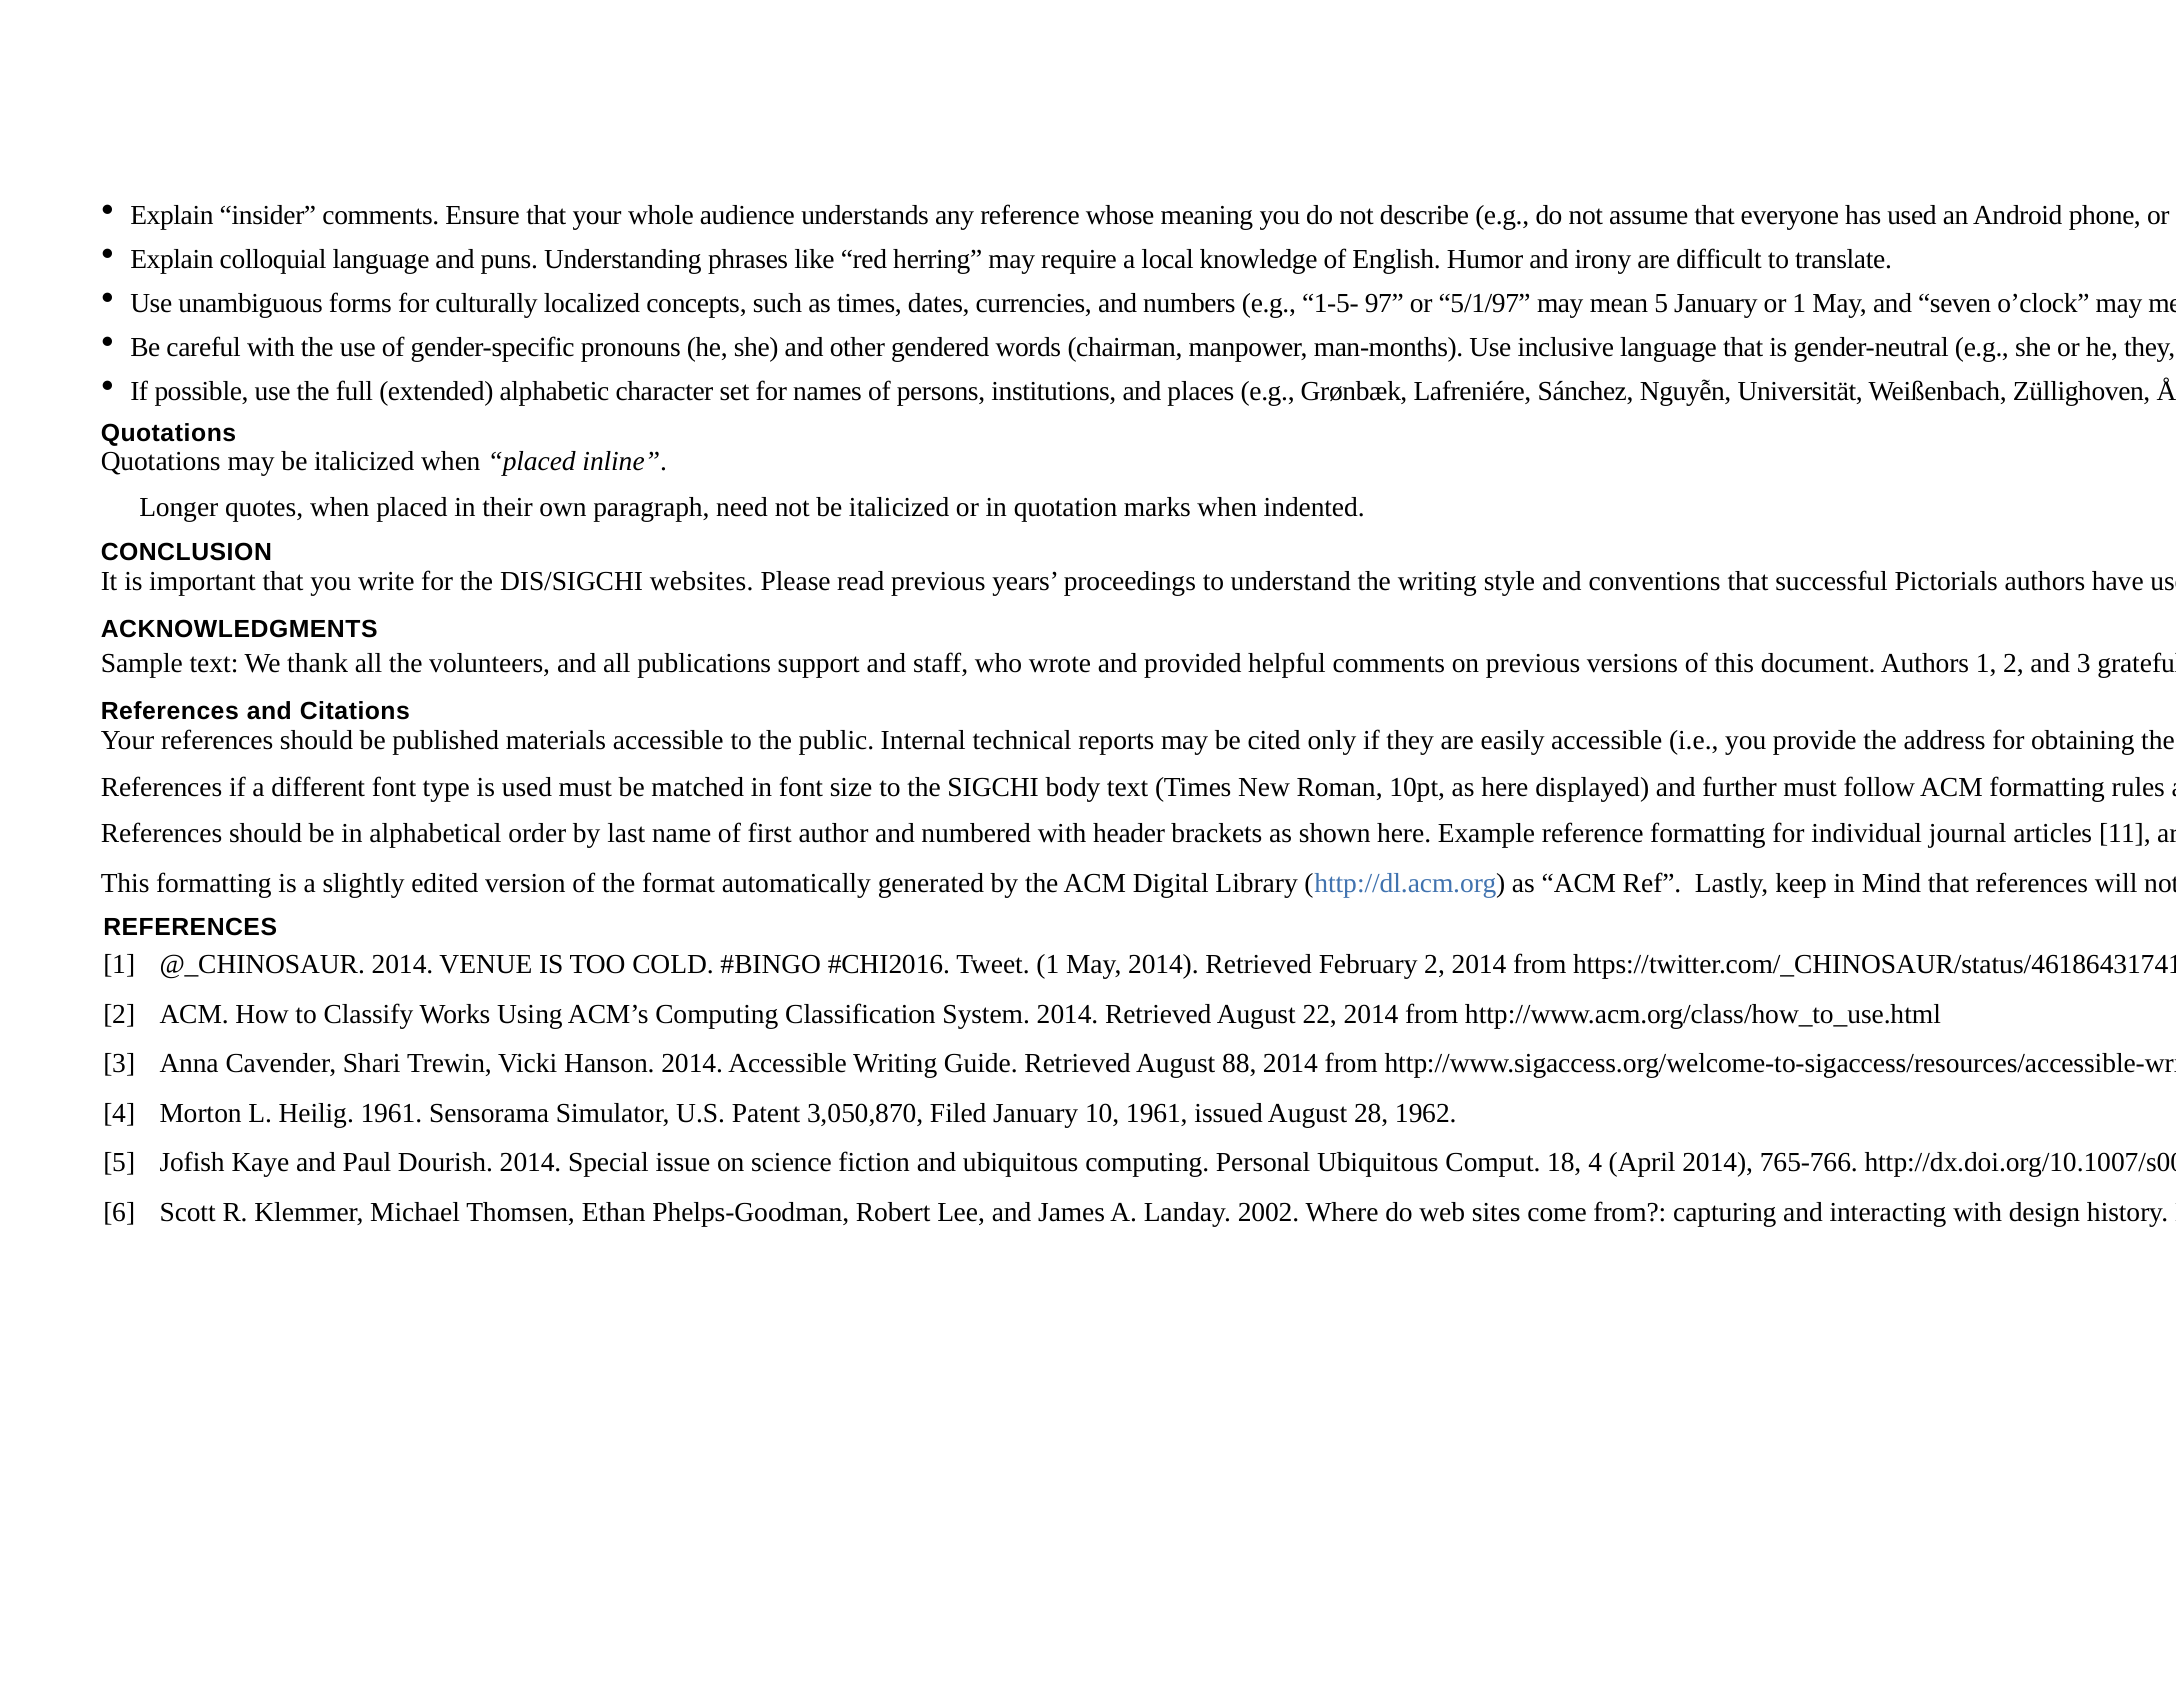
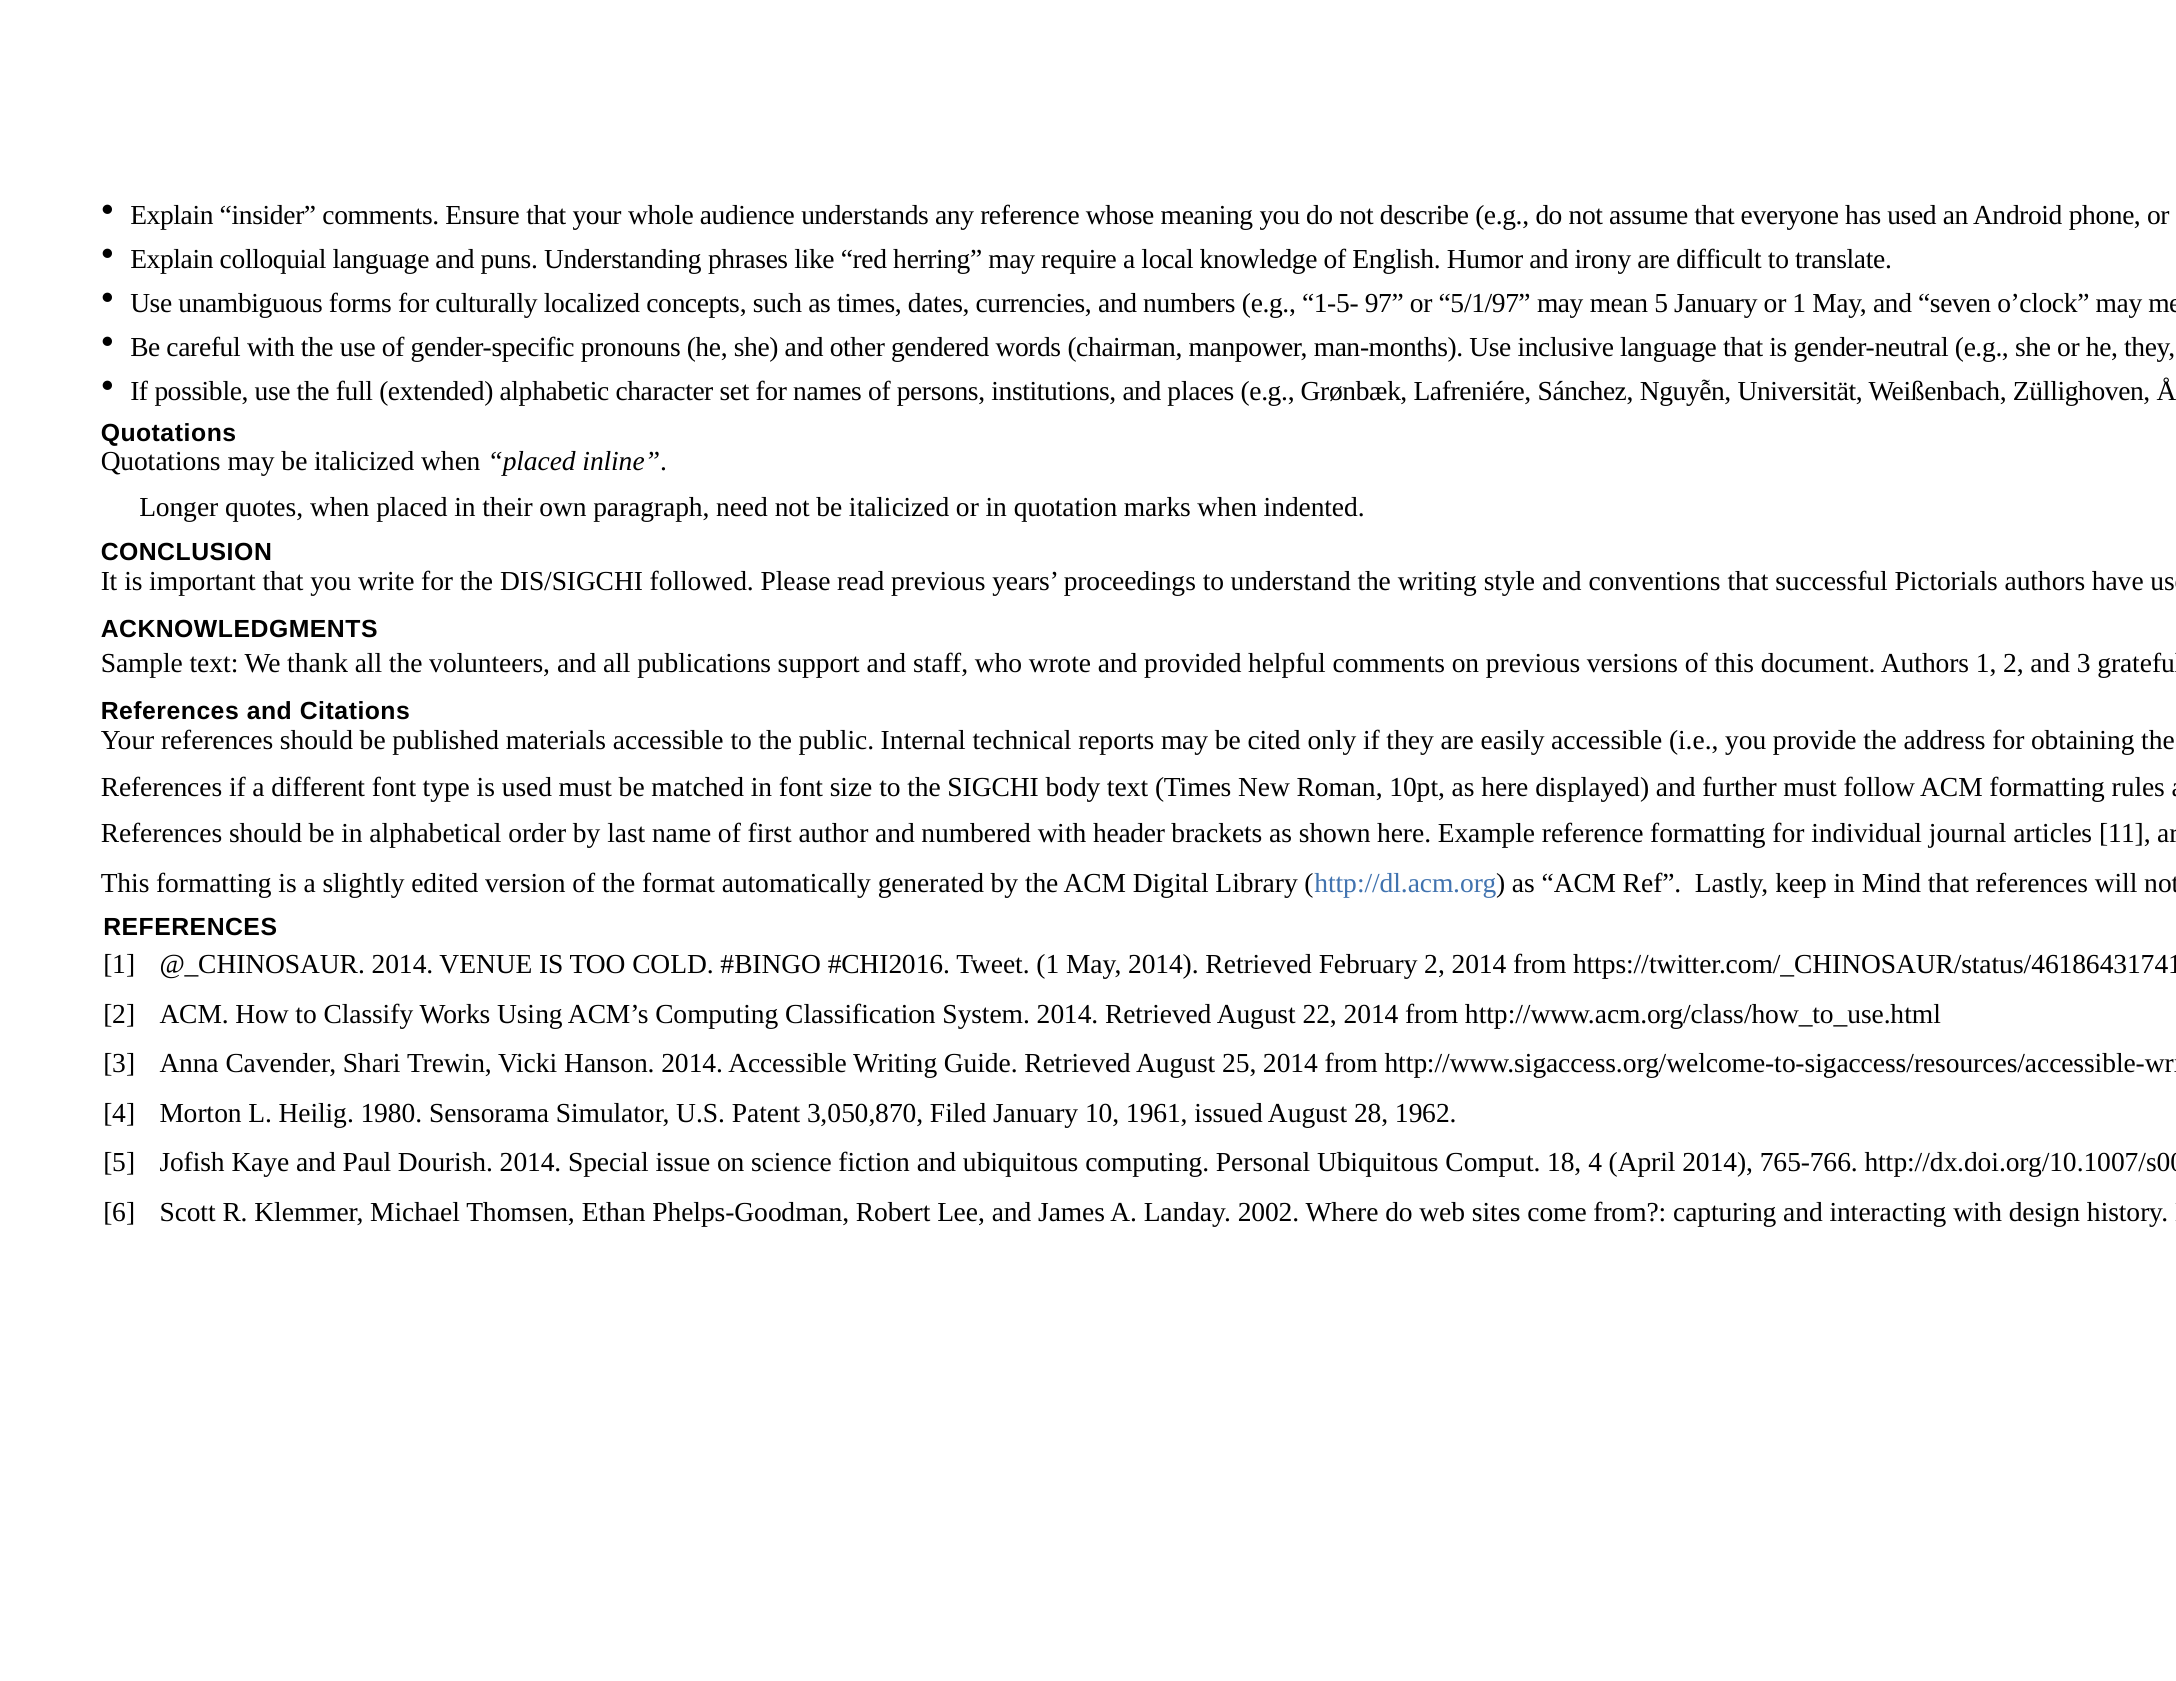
DIS/SIGCHI websites: websites -> followed (702, 582)
88: 88 -> 25 (1239, 1064)
Heilig 1961: 1961 -> 1980 (391, 1114)
